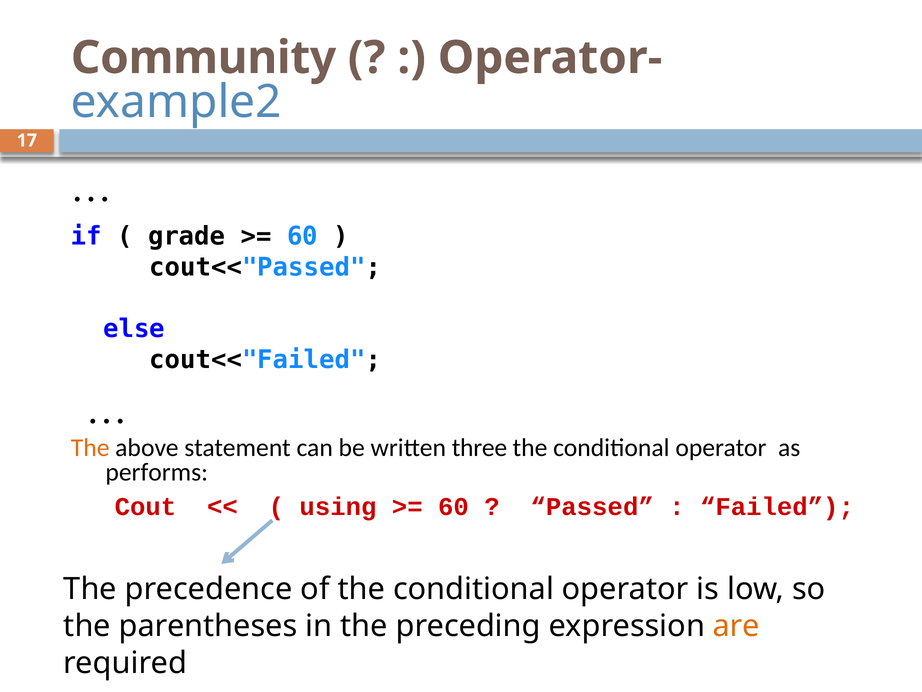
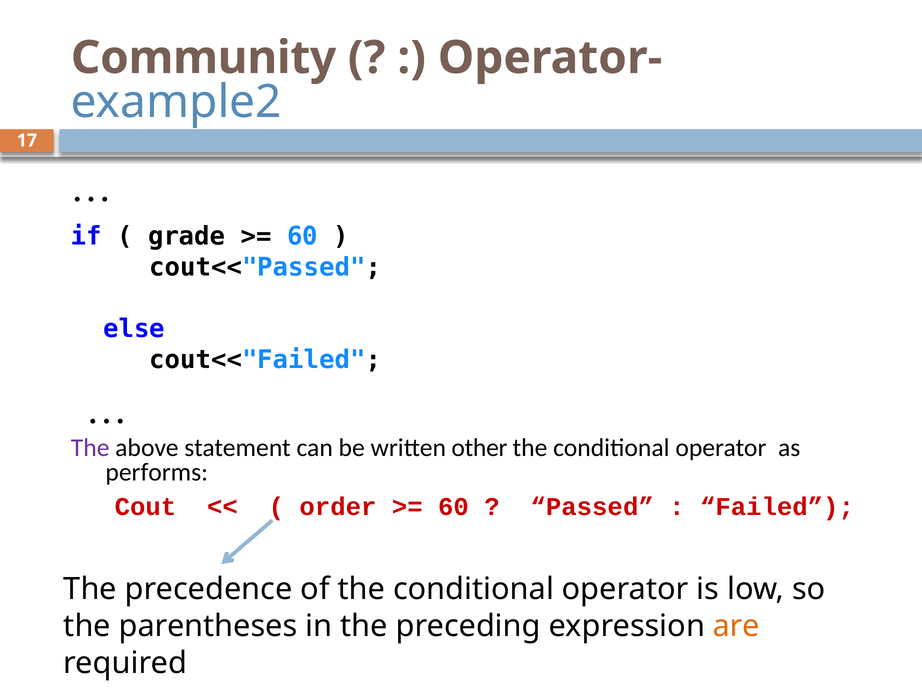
The colour: orange -> purple (90, 447)
three: three -> other (479, 447)
using: using -> order (338, 507)
